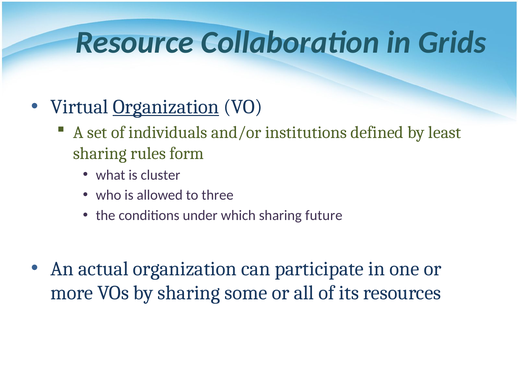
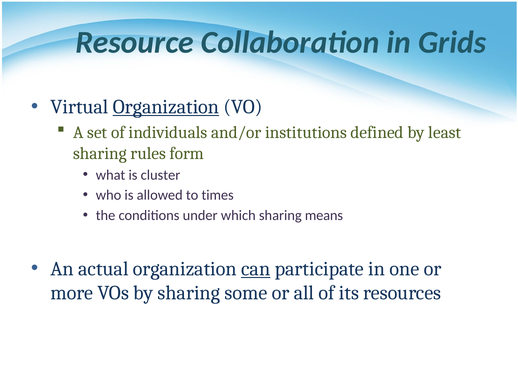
three: three -> times (218, 195)
future: future -> means (324, 215)
can underline: none -> present (256, 268)
